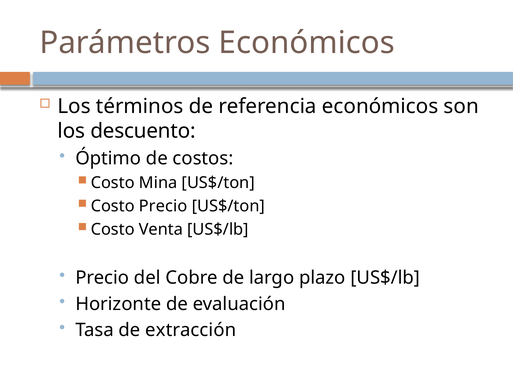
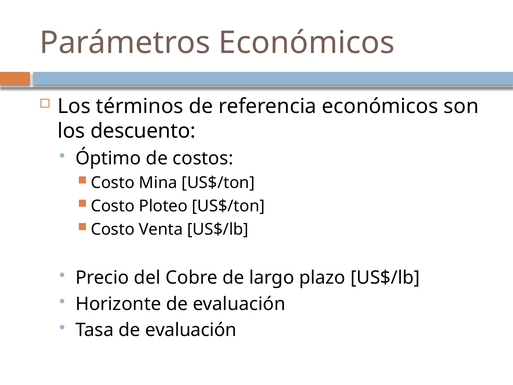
Costo Precio: Precio -> Ploteo (163, 206)
Tasa de extracción: extracción -> evaluación (191, 330)
